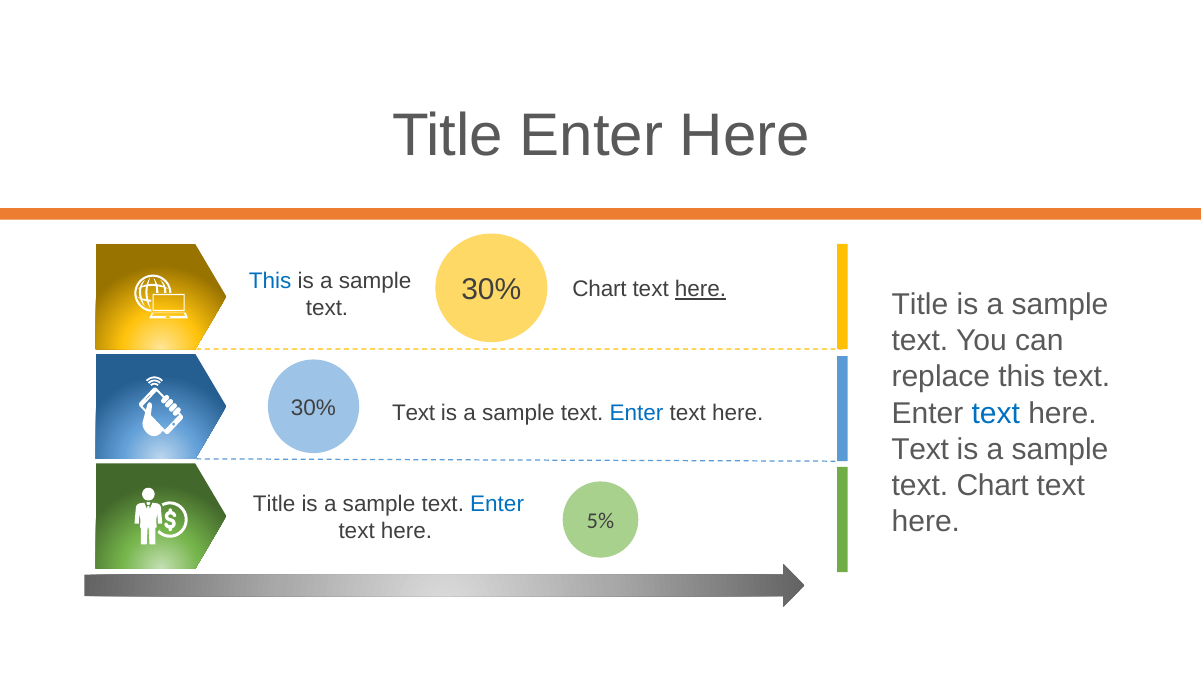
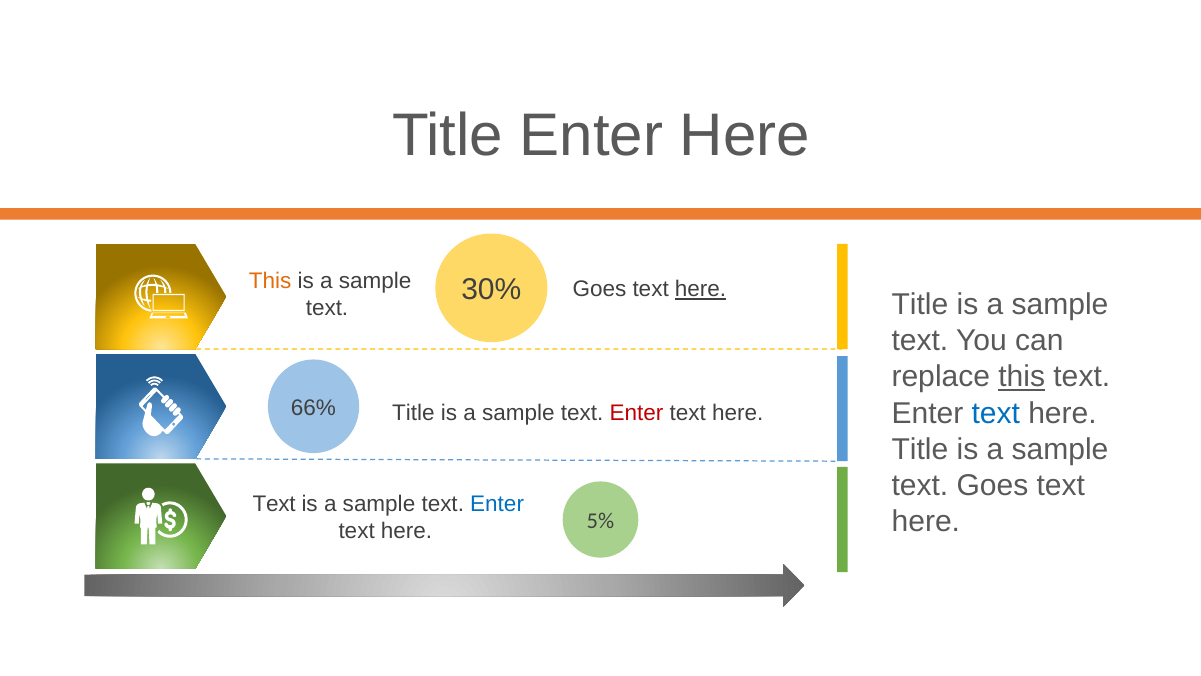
This colour: blue -> orange (270, 281)
Chart: Chart -> Goes (599, 289)
this underline: none -> present (1022, 377)
30%: 30% -> 66% (313, 408)
Text: Text -> Title (413, 412)
Enter colour: blue -> red (637, 412)
Text: Text -> Title (920, 449)
Chart: Chart -> Goes (992, 485)
Title: Title -> Text (274, 503)
